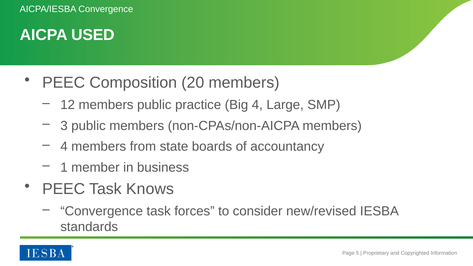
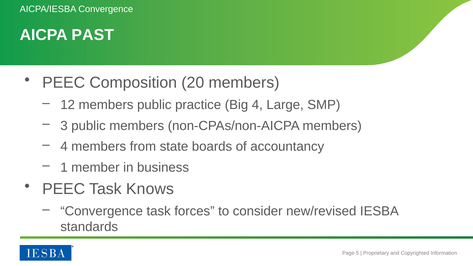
USED: USED -> PAST (93, 35)
